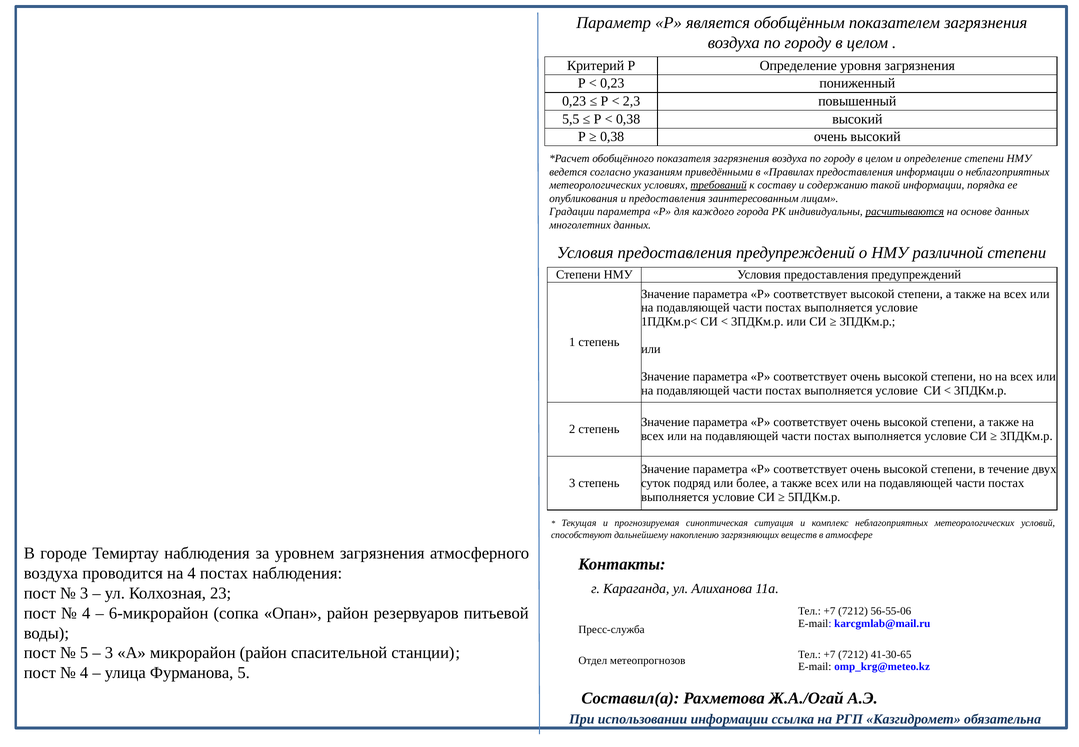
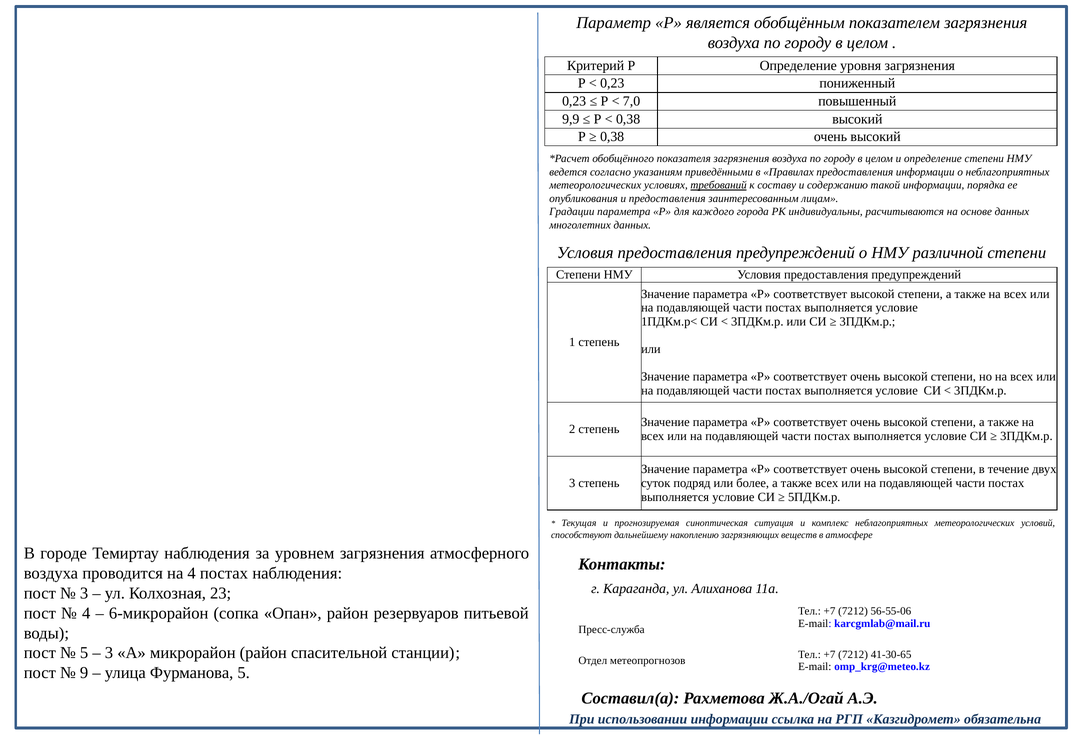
2,3: 2,3 -> 7,0 (632, 101)
5,5: 5,5 -> 9,9 (571, 119)
расчитываются underline: present -> none (905, 212)
4: 4 -> 9 (84, 673)
